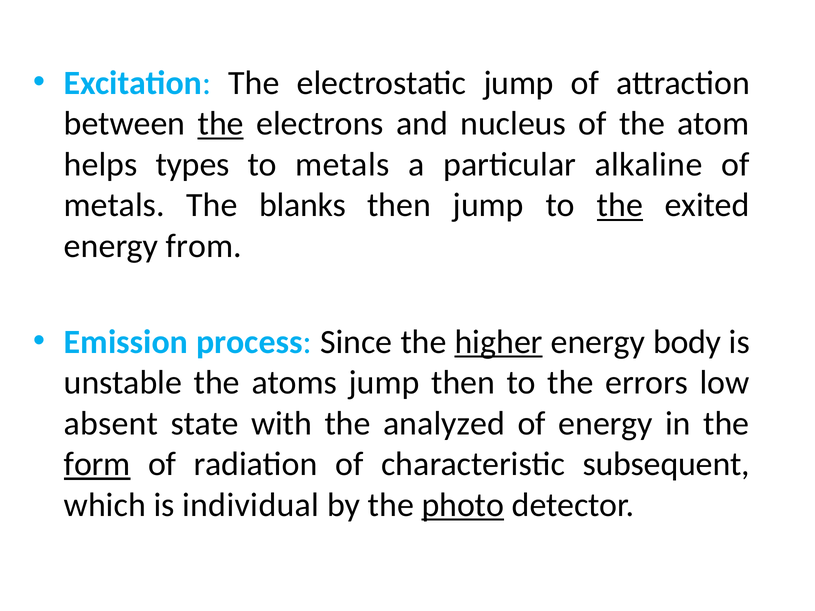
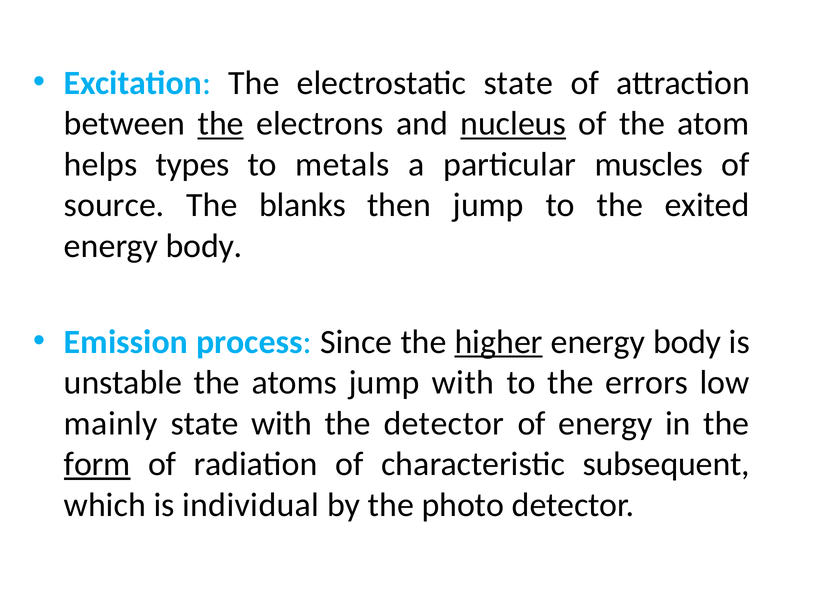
electrostatic jump: jump -> state (518, 83)
nucleus underline: none -> present (513, 124)
alkaline: alkaline -> muscles (649, 165)
metals: metals -> source (114, 205)
the underline: present -> none (620, 205)
from: from -> body (204, 246)
jump then: then -> with (463, 383)
absent: absent -> mainly (111, 424)
the analyzed: analyzed -> detector (444, 424)
photo underline: present -> none (463, 505)
